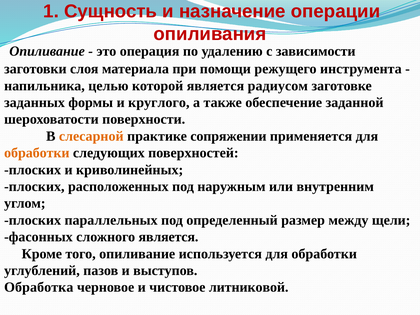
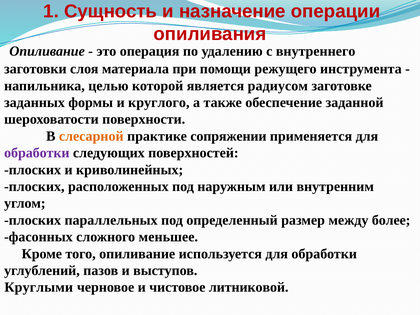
зависимости: зависимости -> внутреннего (316, 51)
обработки colour: orange -> purple (37, 153)
щели: щели -> более (391, 220)
сложного является: является -> меньшее (168, 237)
Обработка: Обработка -> Круглыми (39, 287)
